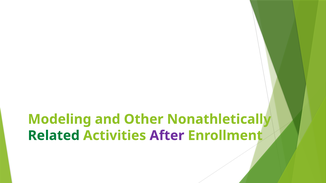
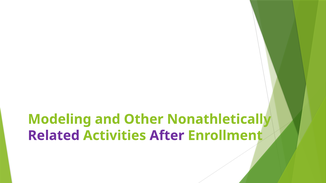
Related colour: green -> purple (54, 136)
